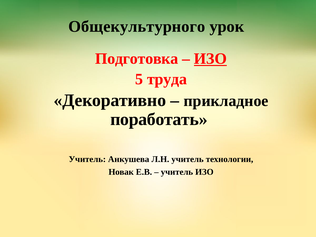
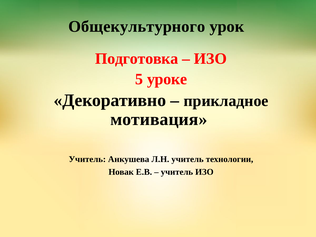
ИЗО underline: present -> none (210, 59)
труда: труда -> уроке (167, 79)
поработать: поработать -> мотивация (159, 119)
